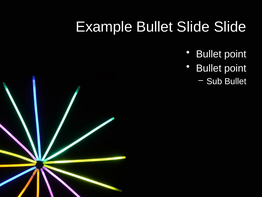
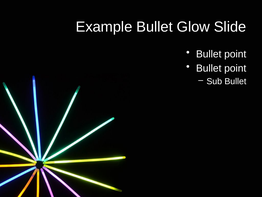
Bullet Slide: Slide -> Glow (193, 27)
